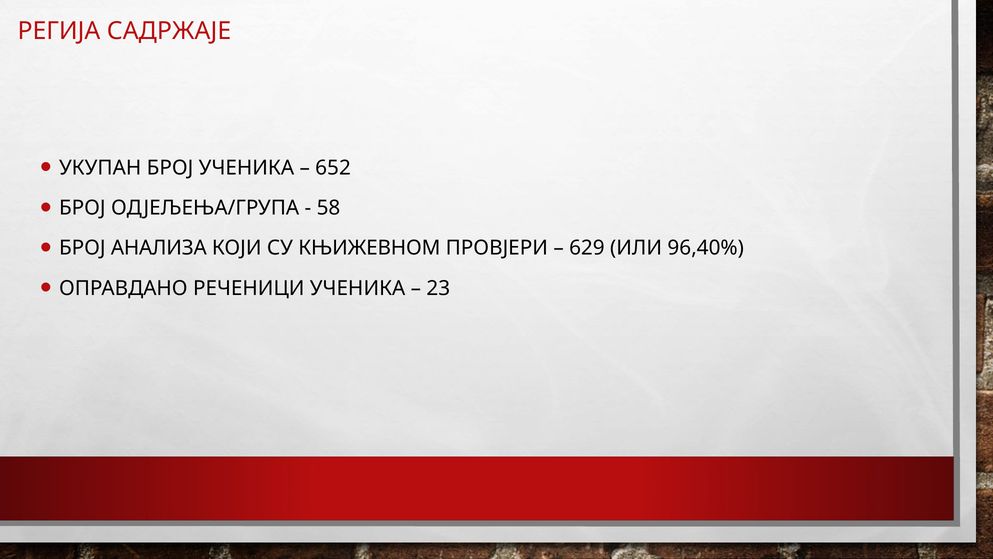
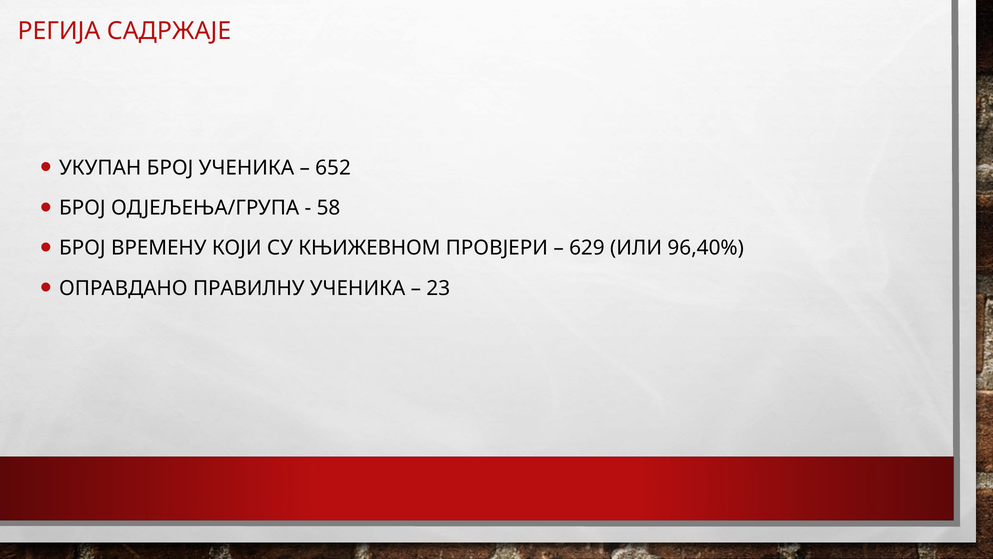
АНАЛИЗА: АНАЛИЗА -> ВРЕМЕНУ (159, 248)
РЕЧЕНИЦИ: РЕЧЕНИЦИ -> ПРАВИЛНУ (249, 288)
